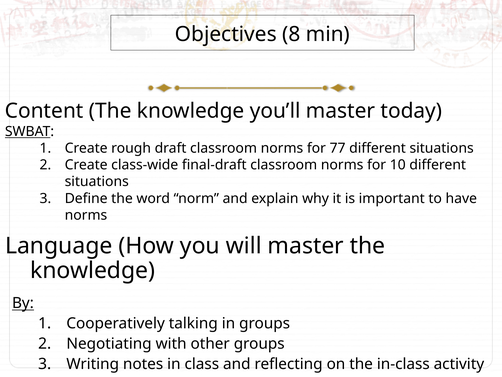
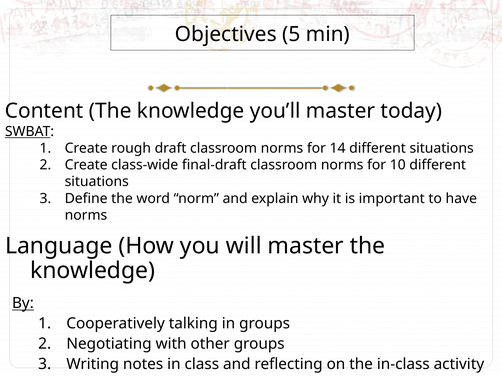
8: 8 -> 5 (291, 34)
77: 77 -> 14 (338, 148)
